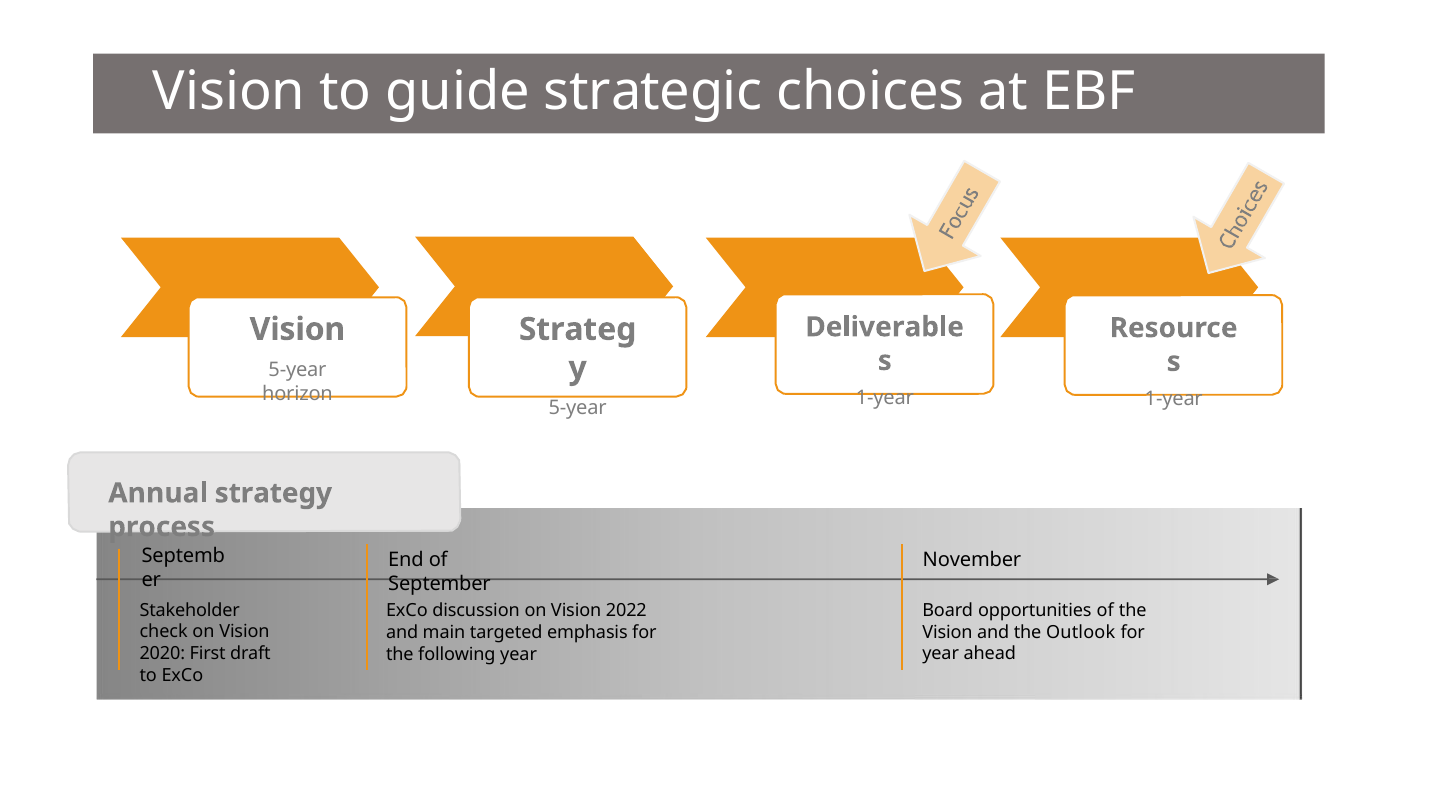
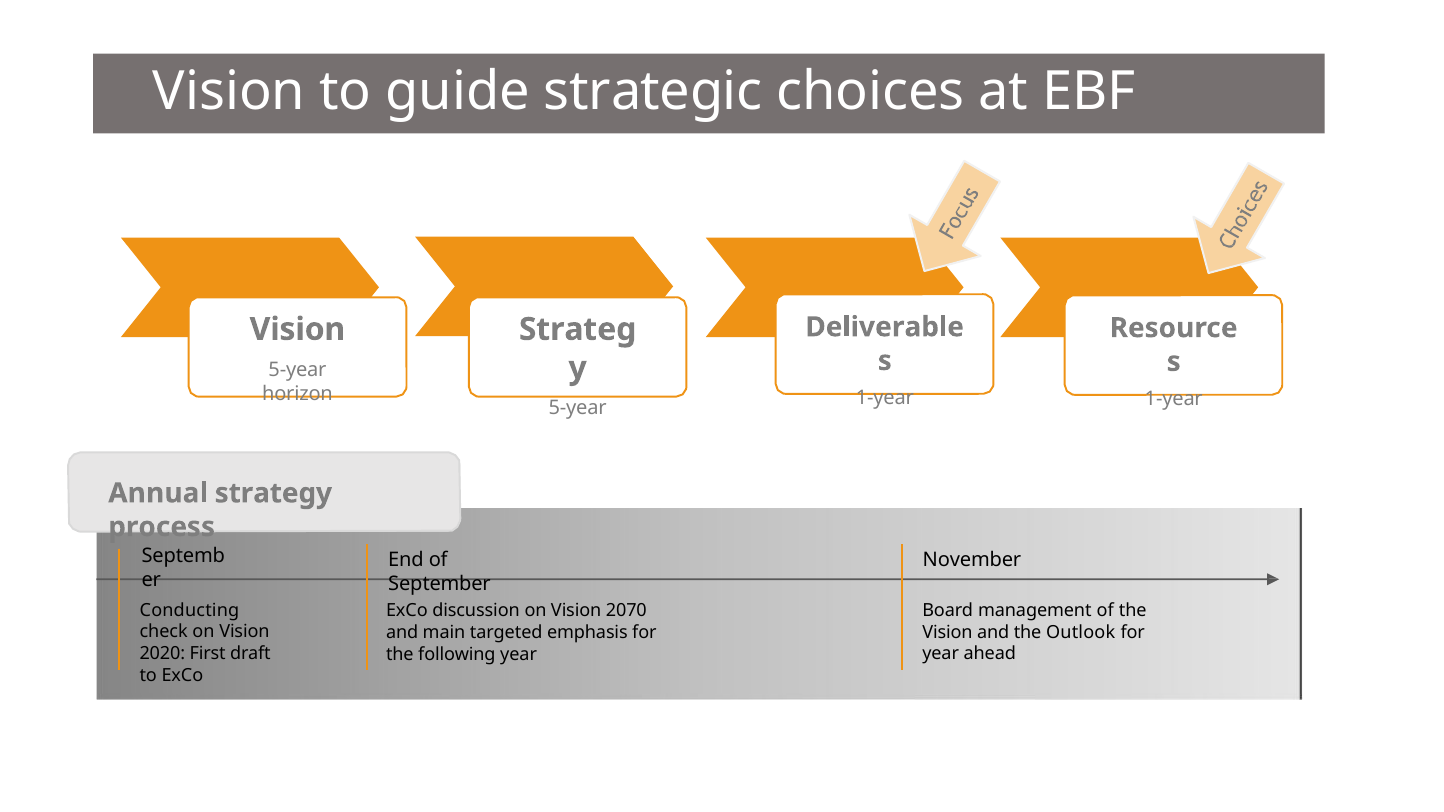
Stakeholder: Stakeholder -> Conducting (189, 610)
2022: 2022 -> 2070 (626, 611)
opportunities: opportunities -> management (1035, 611)
